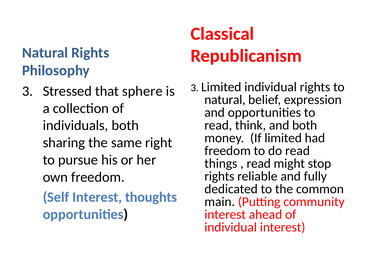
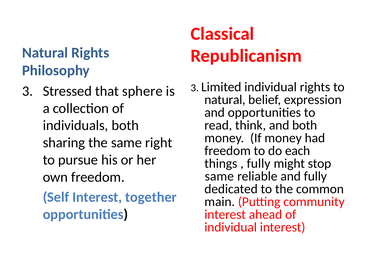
If limited: limited -> money (283, 138)
do read: read -> each (298, 151)
read: read -> fully (259, 163)
rights: rights -> same (219, 176)
thoughts: thoughts -> together (151, 197)
